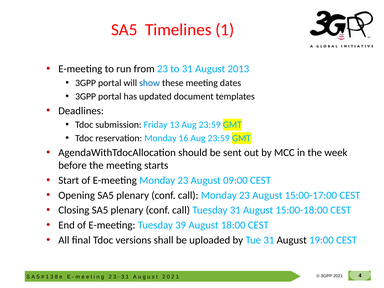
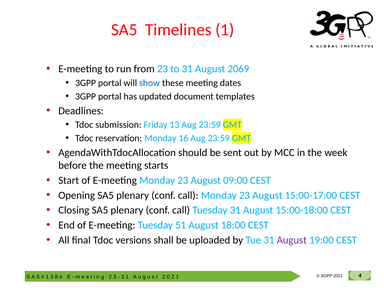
2013: 2013 -> 2069 (238, 69)
39: 39 -> 51 (181, 225)
August colour: black -> purple (292, 240)
